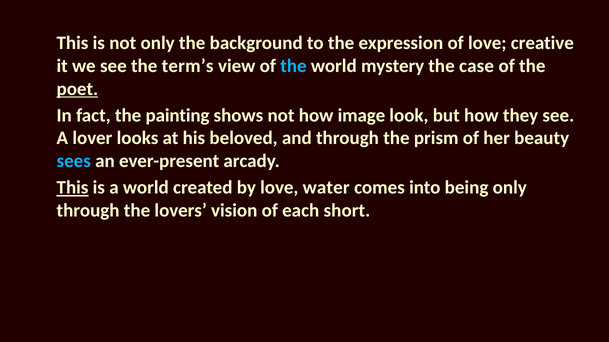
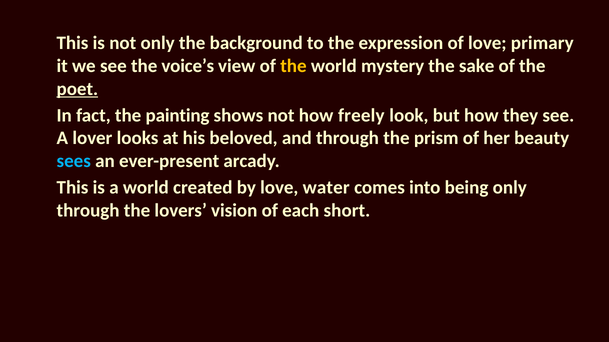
creative: creative -> primary (542, 43)
term’s: term’s -> voice’s (188, 66)
the colour: light blue -> yellow (293, 66)
case: case -> sake (477, 66)
image: image -> freely (361, 116)
This underline: present -> none (73, 188)
